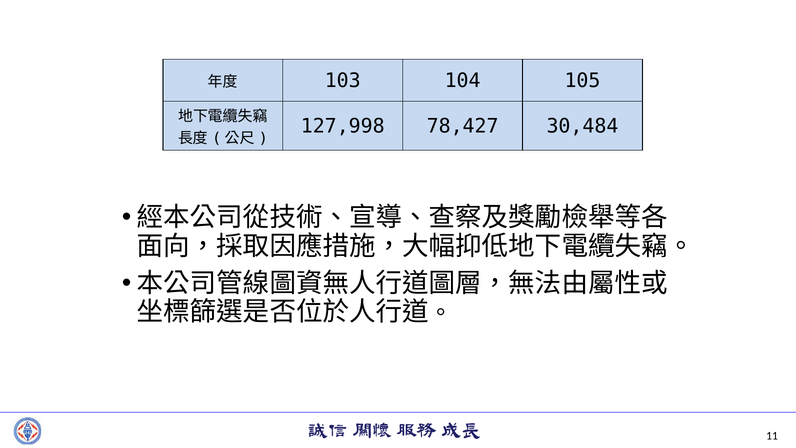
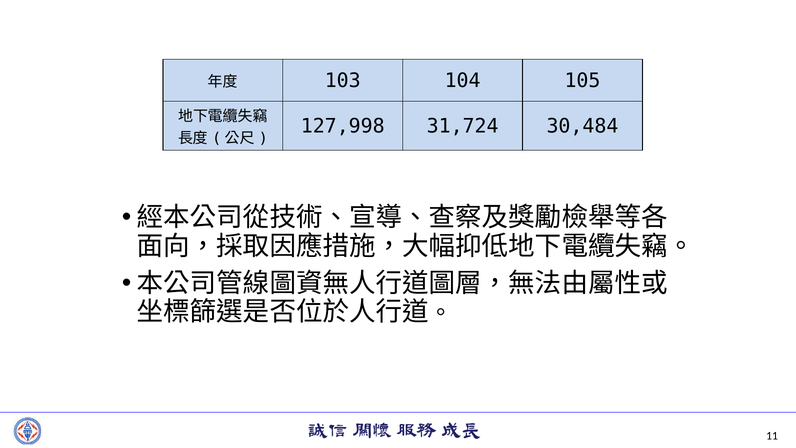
78,427: 78,427 -> 31,724 (463, 126)
